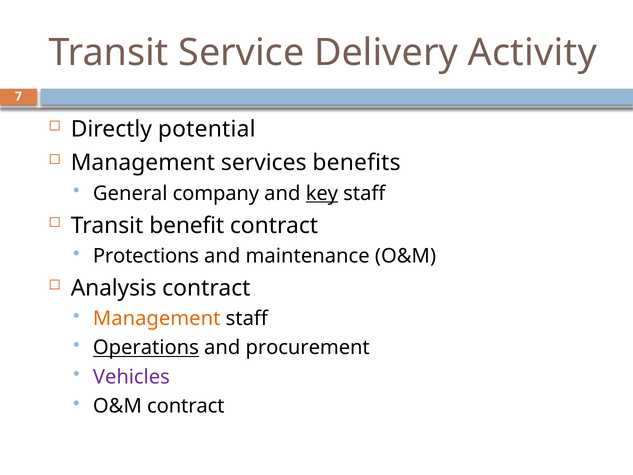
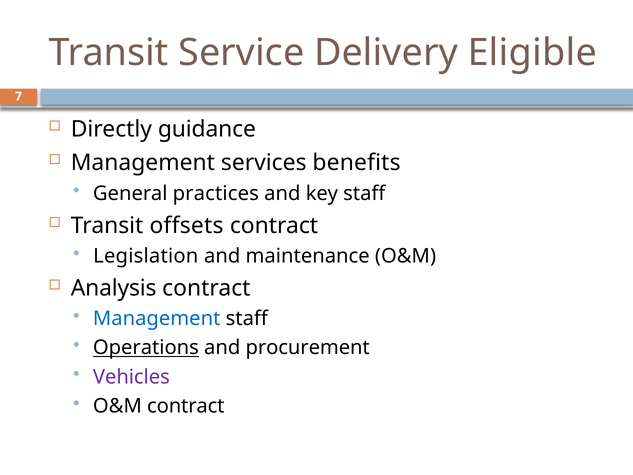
Activity: Activity -> Eligible (532, 53)
potential: potential -> guidance (207, 129)
company: company -> practices (216, 193)
key underline: present -> none (322, 193)
benefit: benefit -> offsets (187, 225)
Protections: Protections -> Legislation (146, 256)
Management colour: orange -> blue (157, 319)
